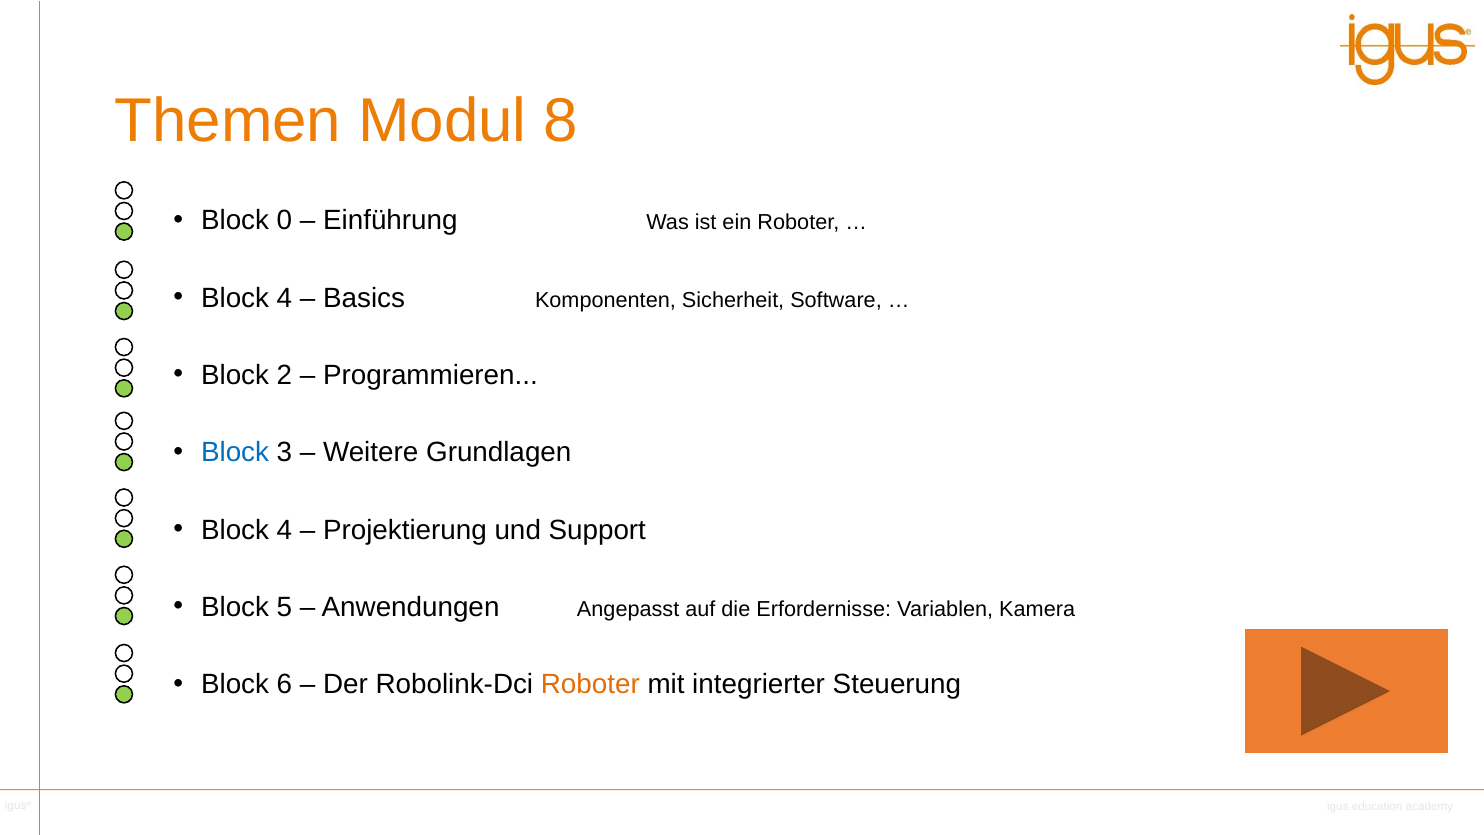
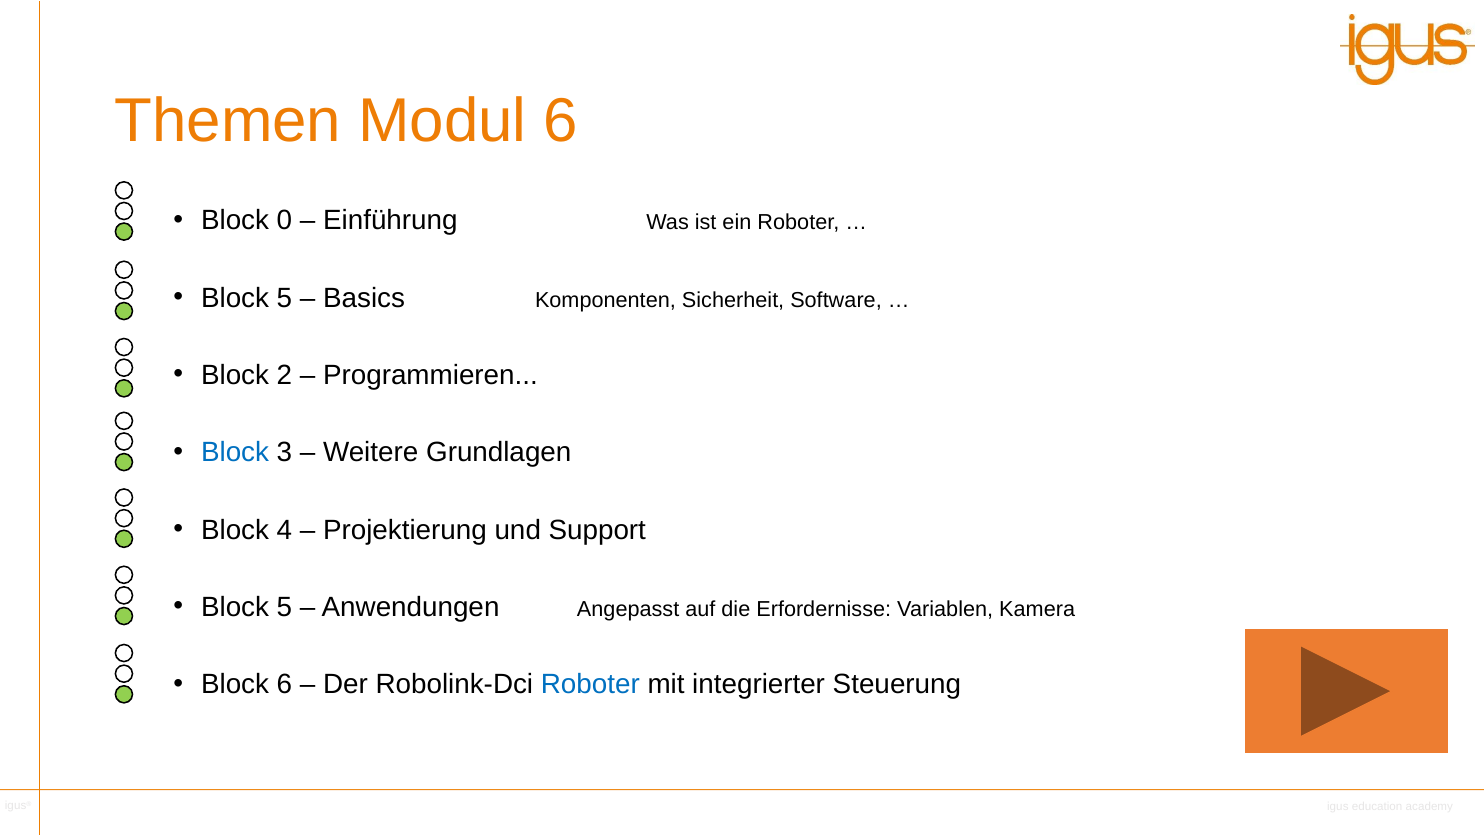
Modul 8: 8 -> 6 (561, 121)
4: 4 -> 5 (284, 298)
Roboter colour: orange -> blue (590, 684)
